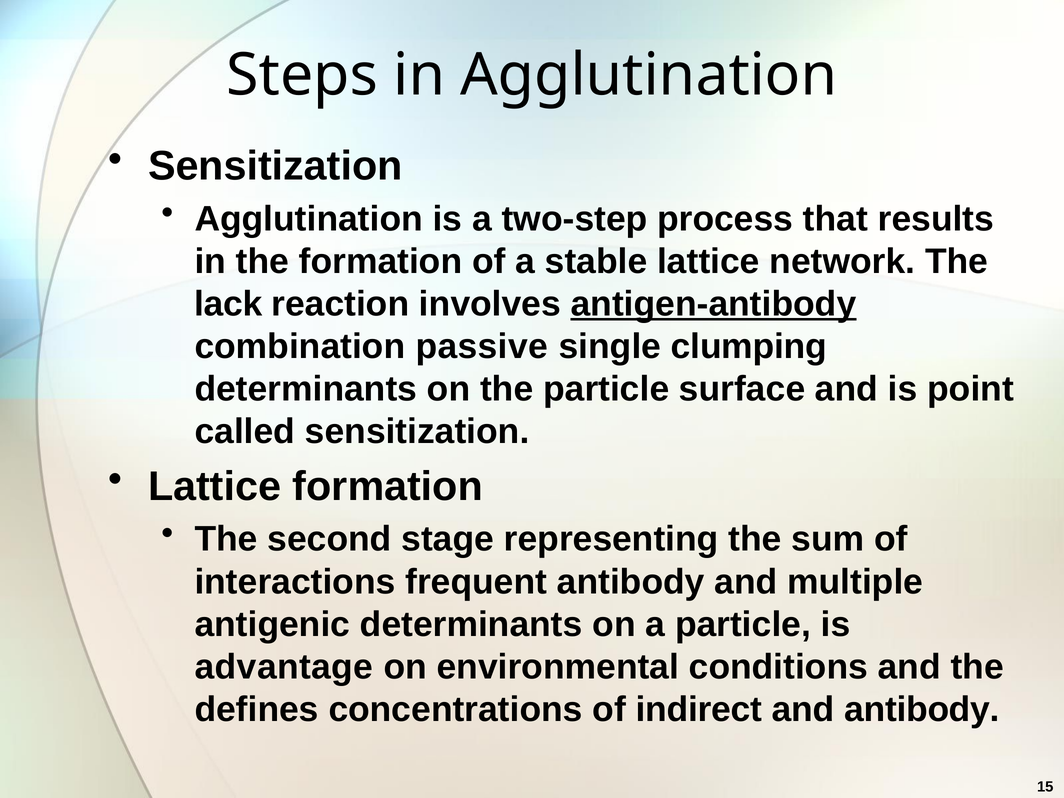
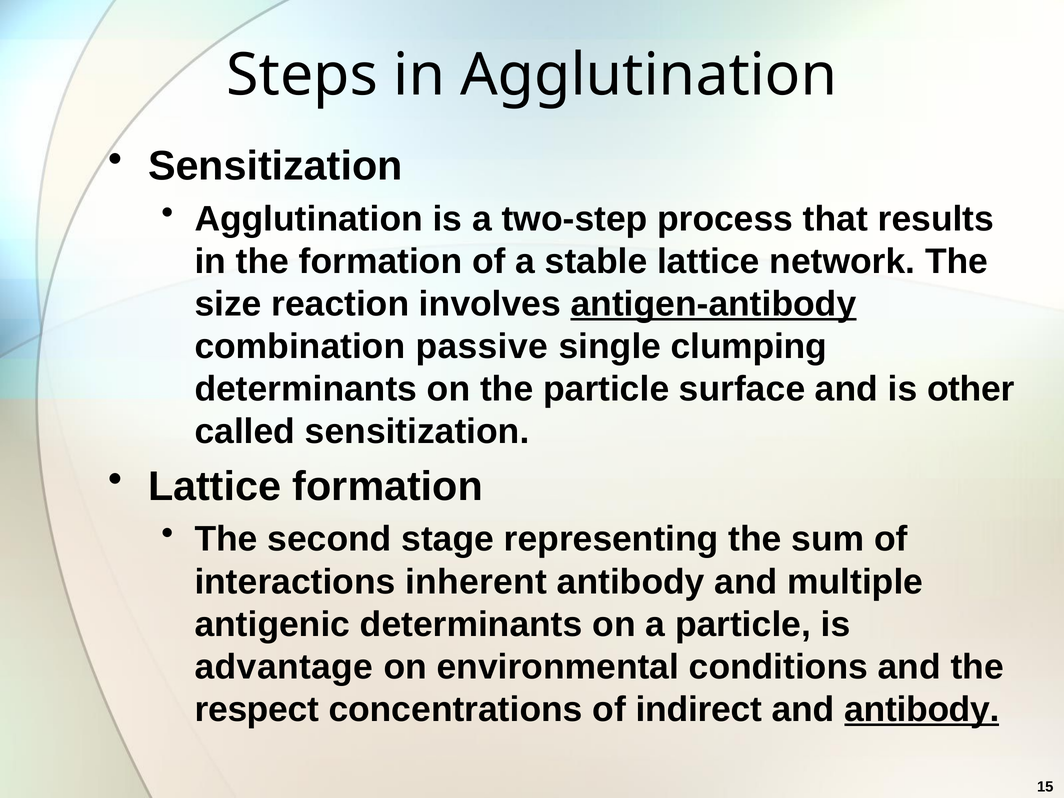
lack: lack -> size (228, 304)
point: point -> other (971, 389)
frequent: frequent -> inherent (476, 582)
defines: defines -> respect (257, 710)
antibody underline: none -> present (922, 710)
